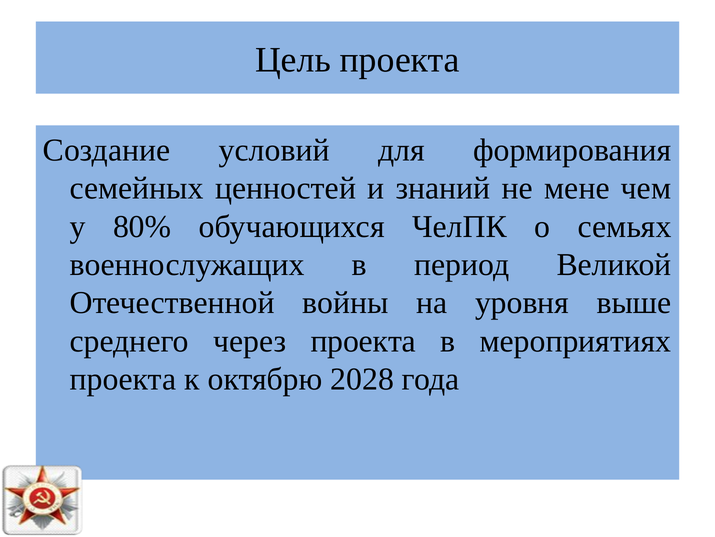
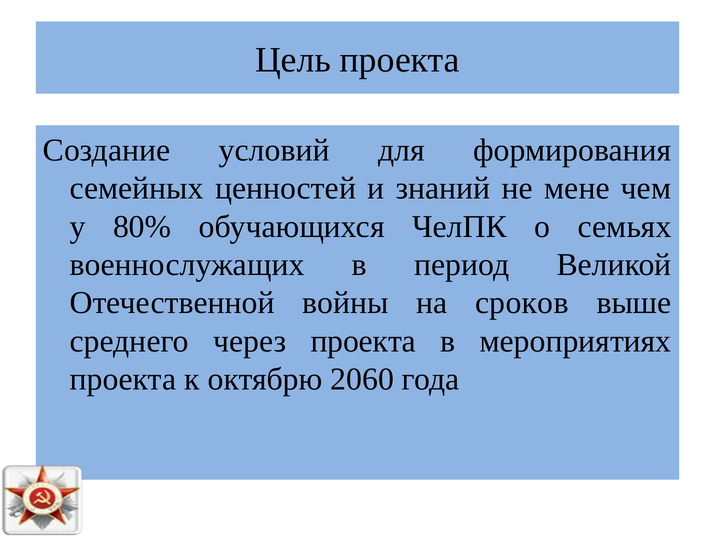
уровня: уровня -> сроков (522, 303)
2028: 2028 -> 2060 (362, 379)
